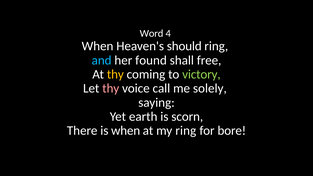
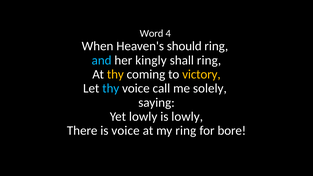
found: found -> kingly (151, 60)
shall free: free -> ring (209, 60)
victory colour: light green -> yellow (201, 74)
thy colour: pink -> light blue (111, 88)
Yet earth: earth -> lowly (143, 117)
is scorn: scorn -> lowly (187, 117)
is when: when -> voice (126, 131)
